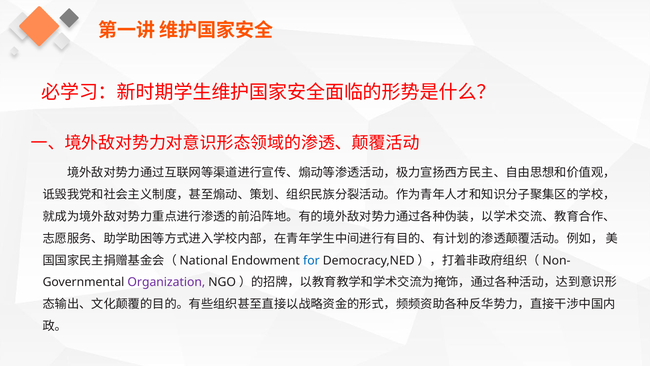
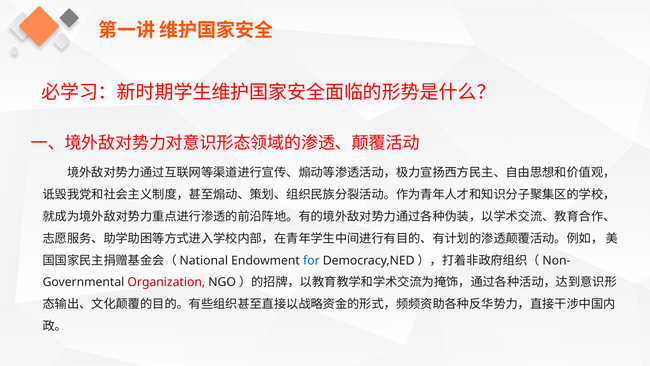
Organization colour: purple -> red (166, 282)
